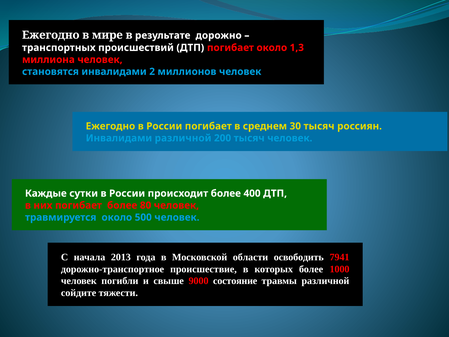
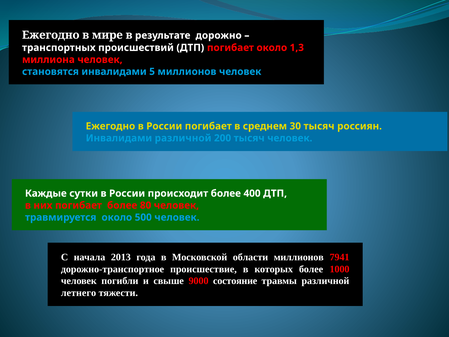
2: 2 -> 5 (152, 72)
области освободить: освободить -> миллионов (299, 257)
сойдите: сойдите -> летнего (79, 293)
